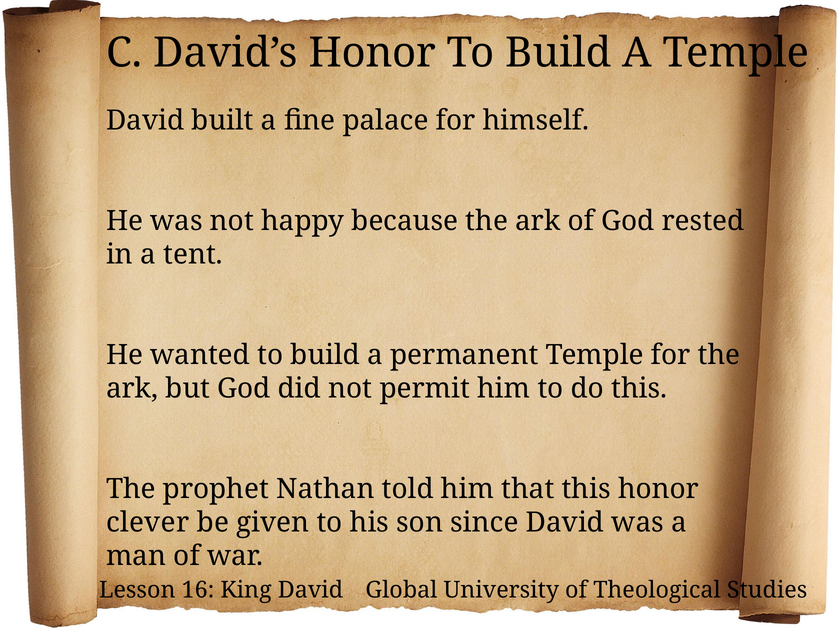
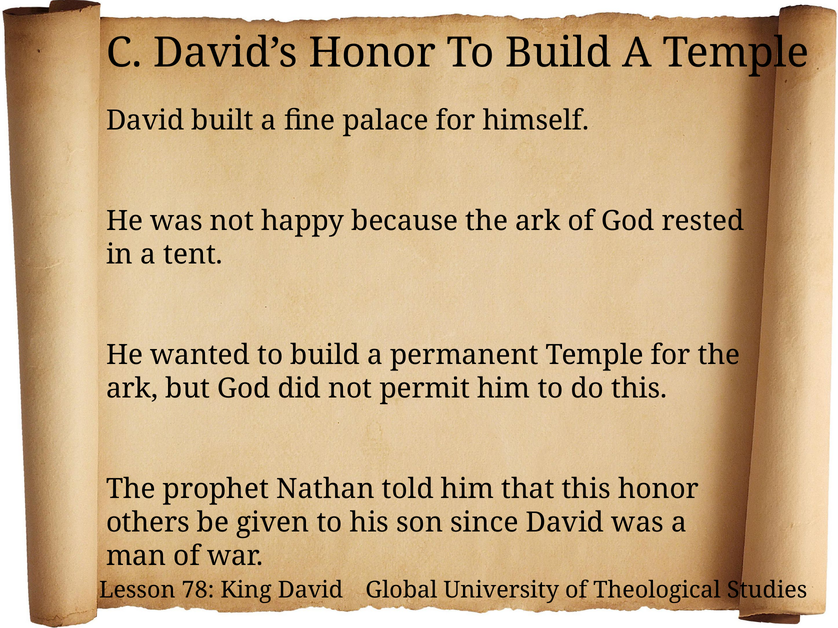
clever: clever -> others (148, 523)
16: 16 -> 78 (198, 591)
